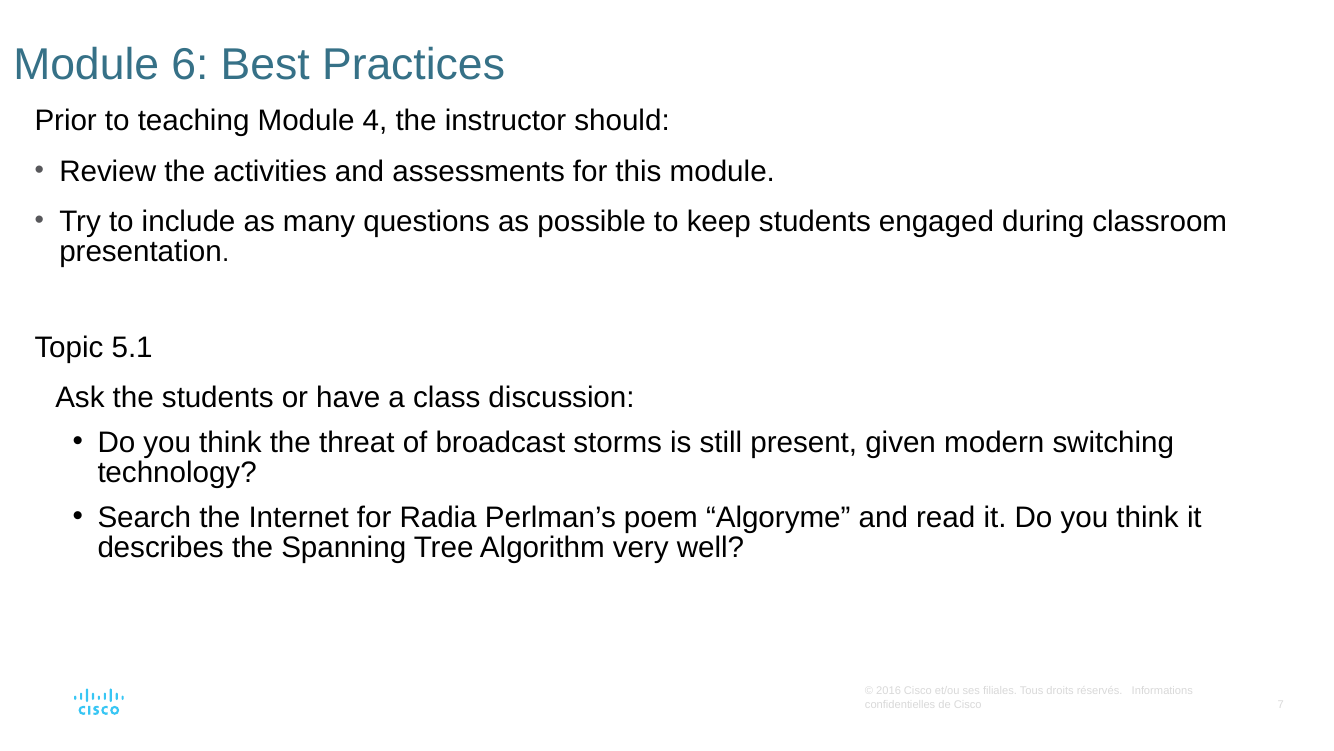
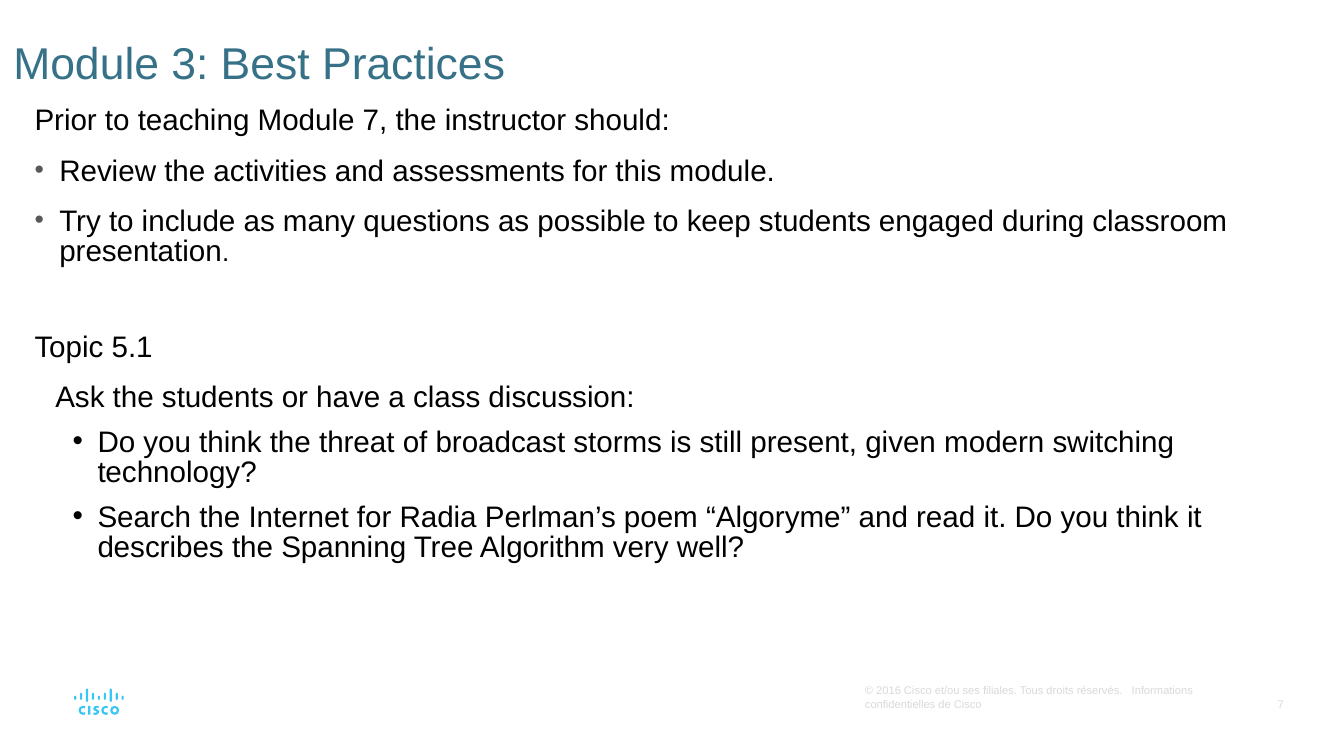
6: 6 -> 3 (190, 64)
Module 4: 4 -> 7 (375, 121)
